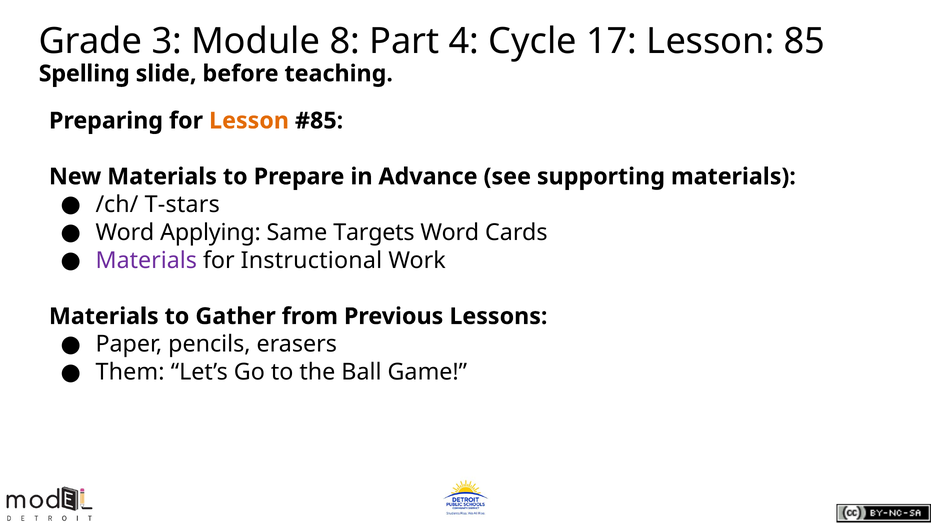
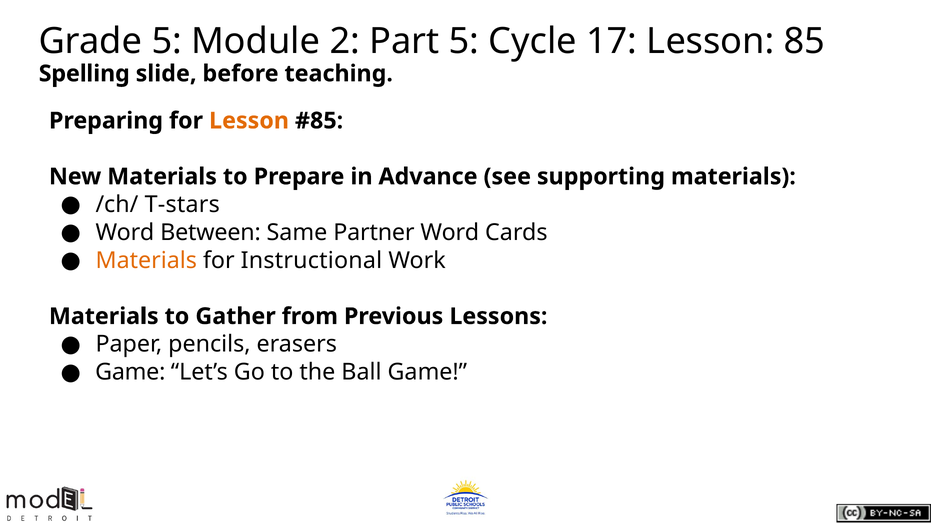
Grade 3: 3 -> 5 (167, 41)
8: 8 -> 2 (345, 41)
Part 4: 4 -> 5 (464, 41)
Applying: Applying -> Between (210, 232)
Targets: Targets -> Partner (374, 232)
Materials colour: purple -> orange (146, 260)
Them: Them -> Game (130, 372)
